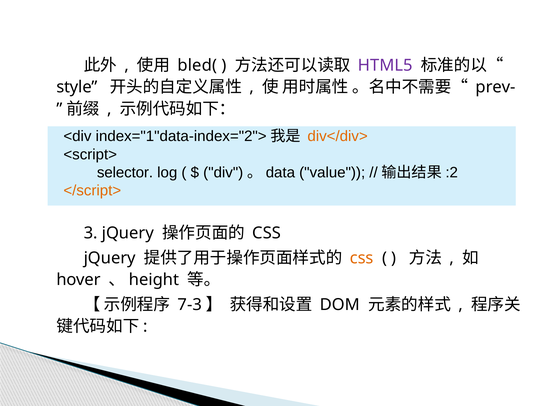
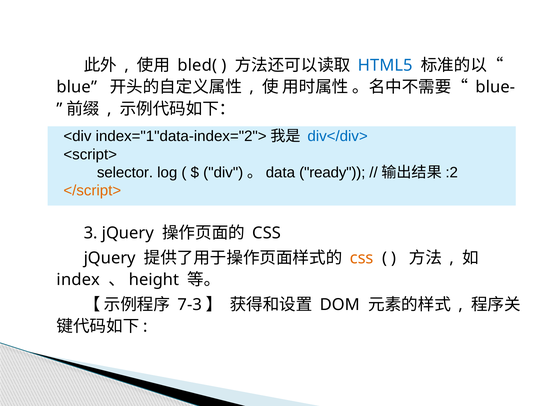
HTML5 colour: purple -> blue (385, 65)
style: style -> blue (77, 87)
prev-: prev- -> blue- (495, 87)
div</div> colour: orange -> blue (338, 137)
value: value -> ready (332, 173)
hover: hover -> index (78, 280)
